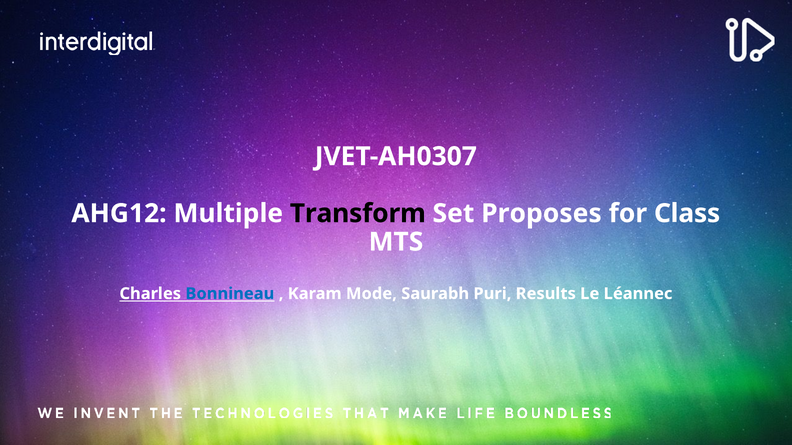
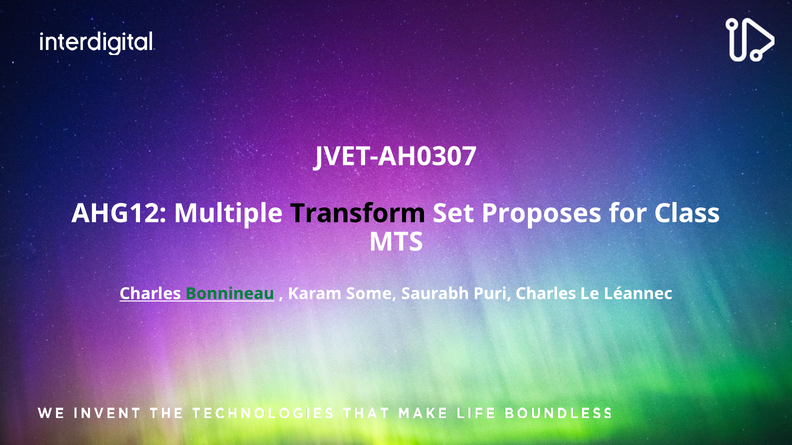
Bonnineau colour: blue -> green (230, 294)
Mode: Mode -> Some (371, 294)
Puri Results: Results -> Charles (546, 294)
